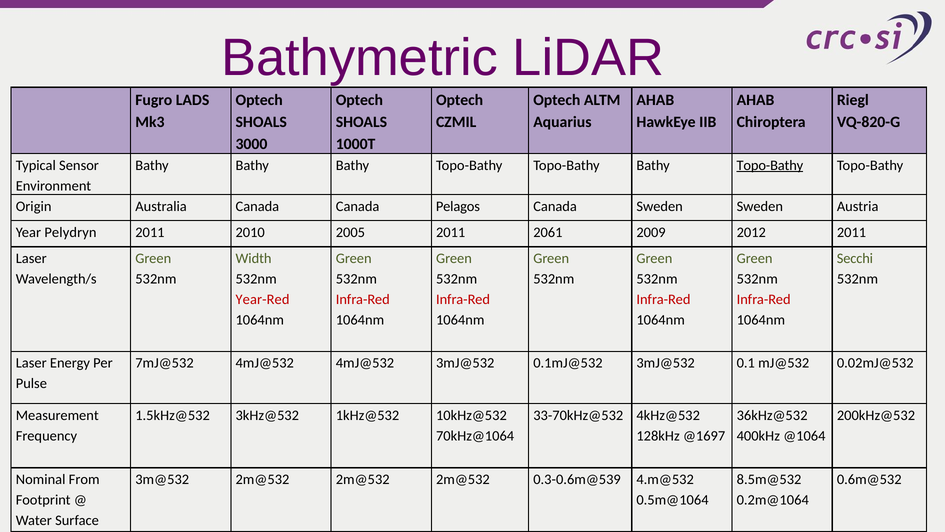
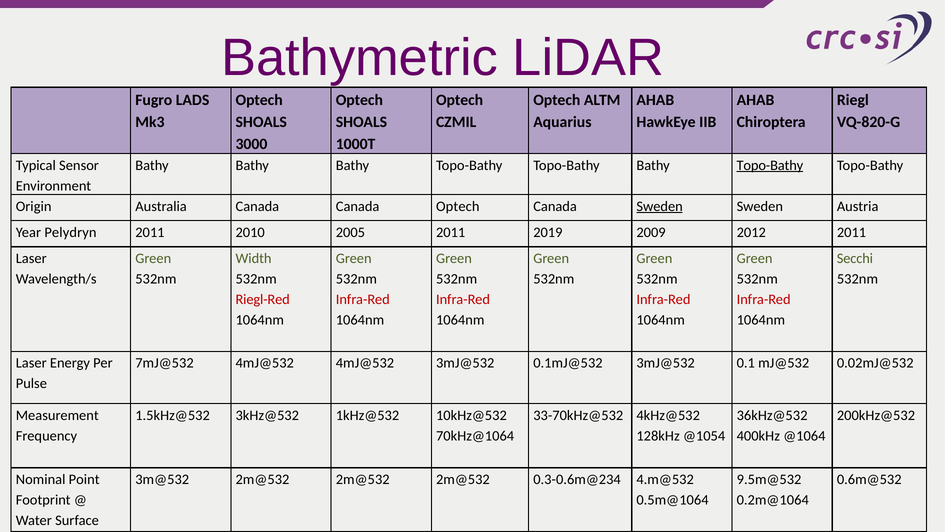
Canada Pelagos: Pelagos -> Optech (458, 206)
Sweden underline: none -> present (660, 206)
2061: 2061 -> 2019 (548, 232)
Year-Red: Year-Red -> Riegl-Red (263, 299)
@1697: @1697 -> @1054 (704, 436)
From: From -> Point (84, 479)
0.3-0.6m@539: 0.3-0.6m@539 -> 0.3-0.6m@234 (577, 479)
8.5m@532: 8.5m@532 -> 9.5m@532 (769, 479)
